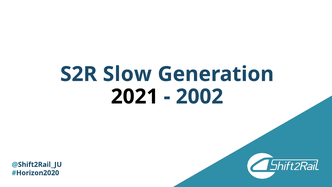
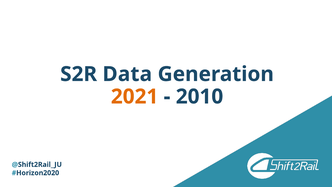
Slow: Slow -> Data (127, 74)
2021 colour: black -> orange (135, 96)
2002: 2002 -> 2010 (199, 96)
